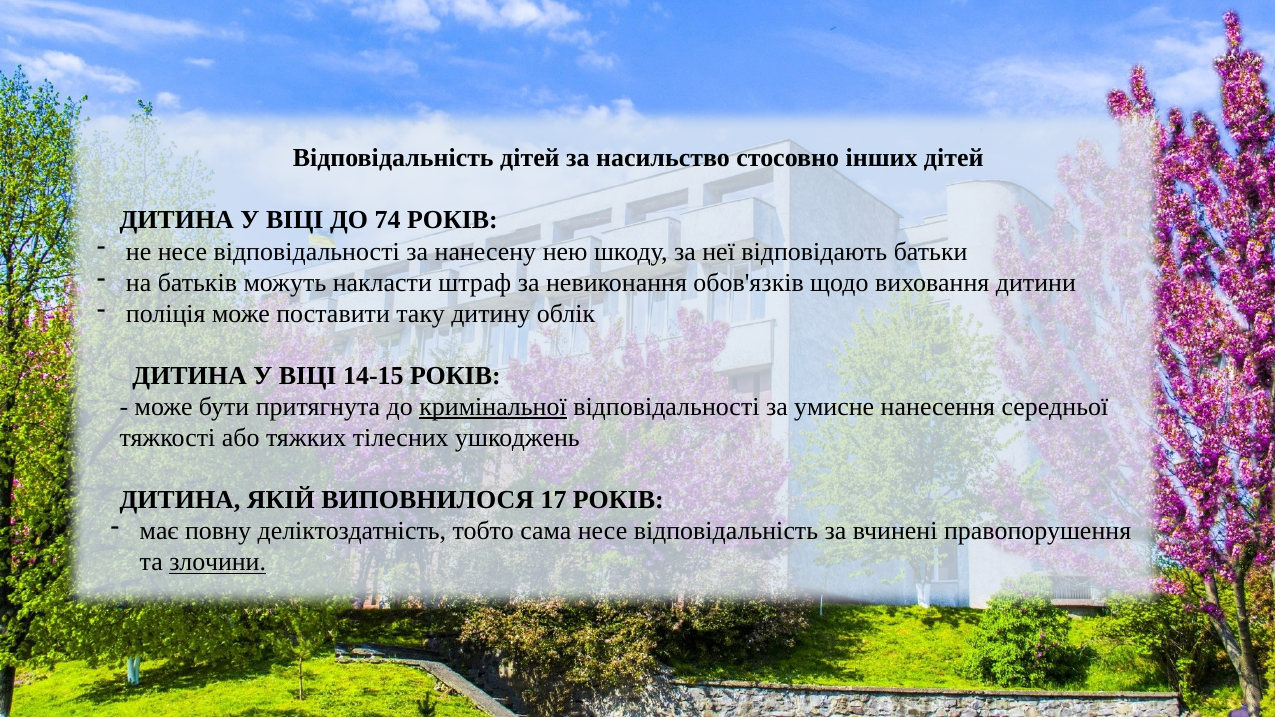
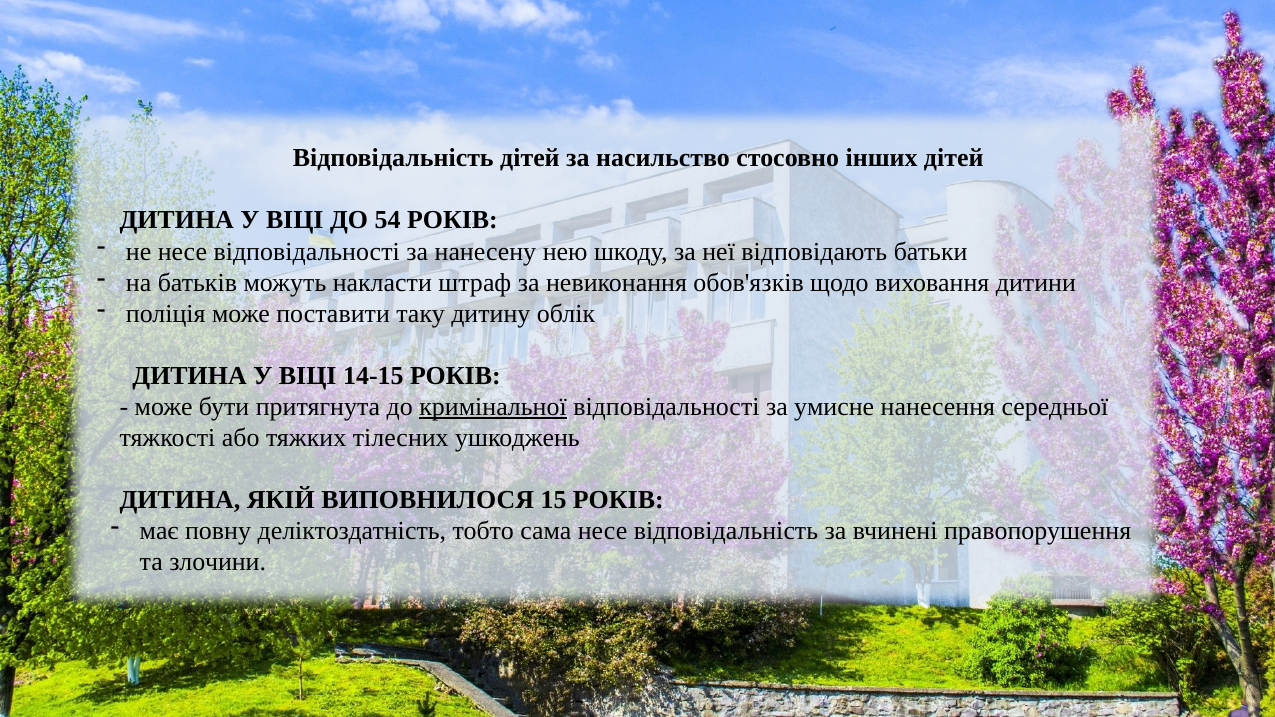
74: 74 -> 54 (388, 220)
17: 17 -> 15 (554, 500)
злочини underline: present -> none (218, 563)
